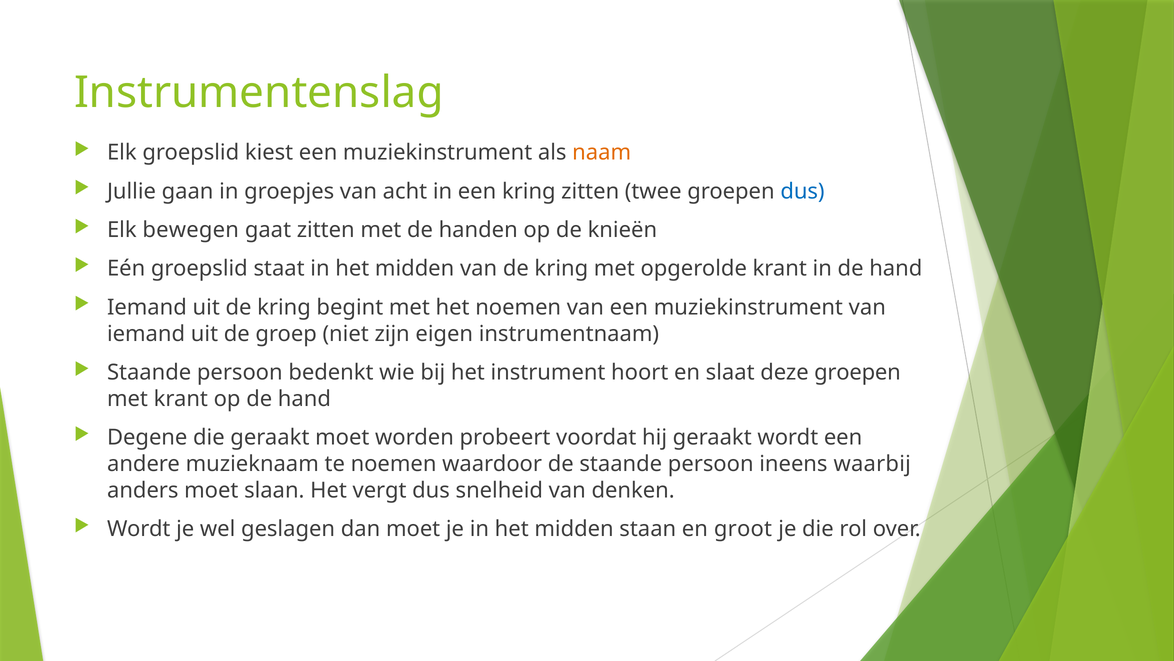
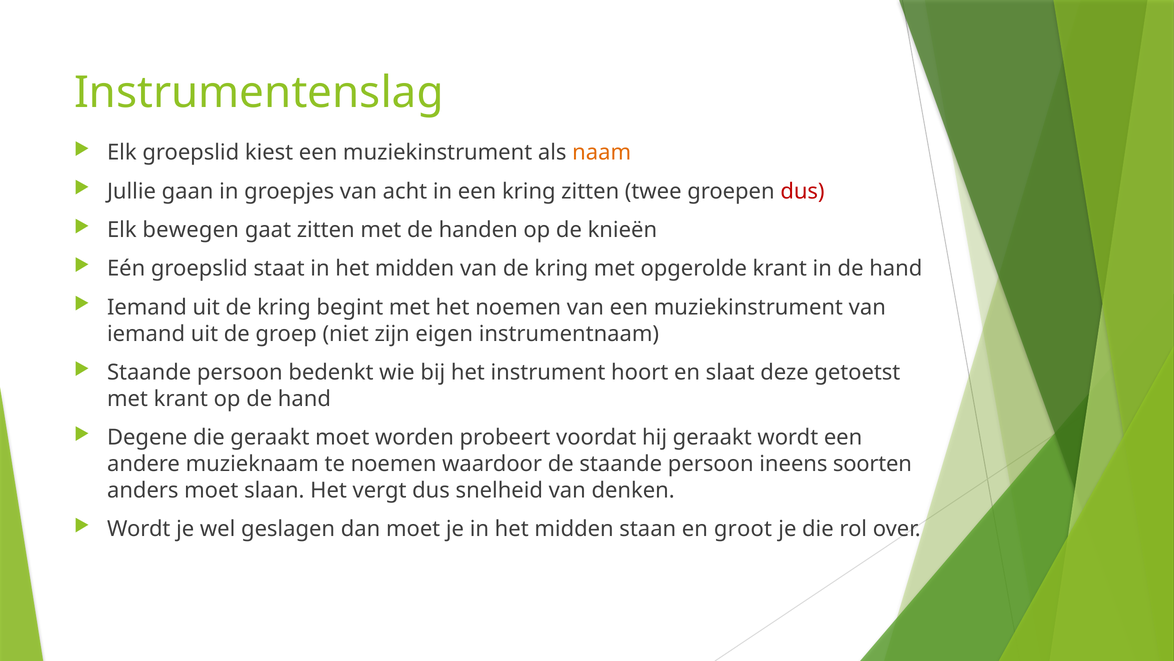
dus colour: blue -> red (802, 191)
deze groepen: groepen -> getoetst (857, 372)
waarbij: waarbij -> soorten (872, 464)
